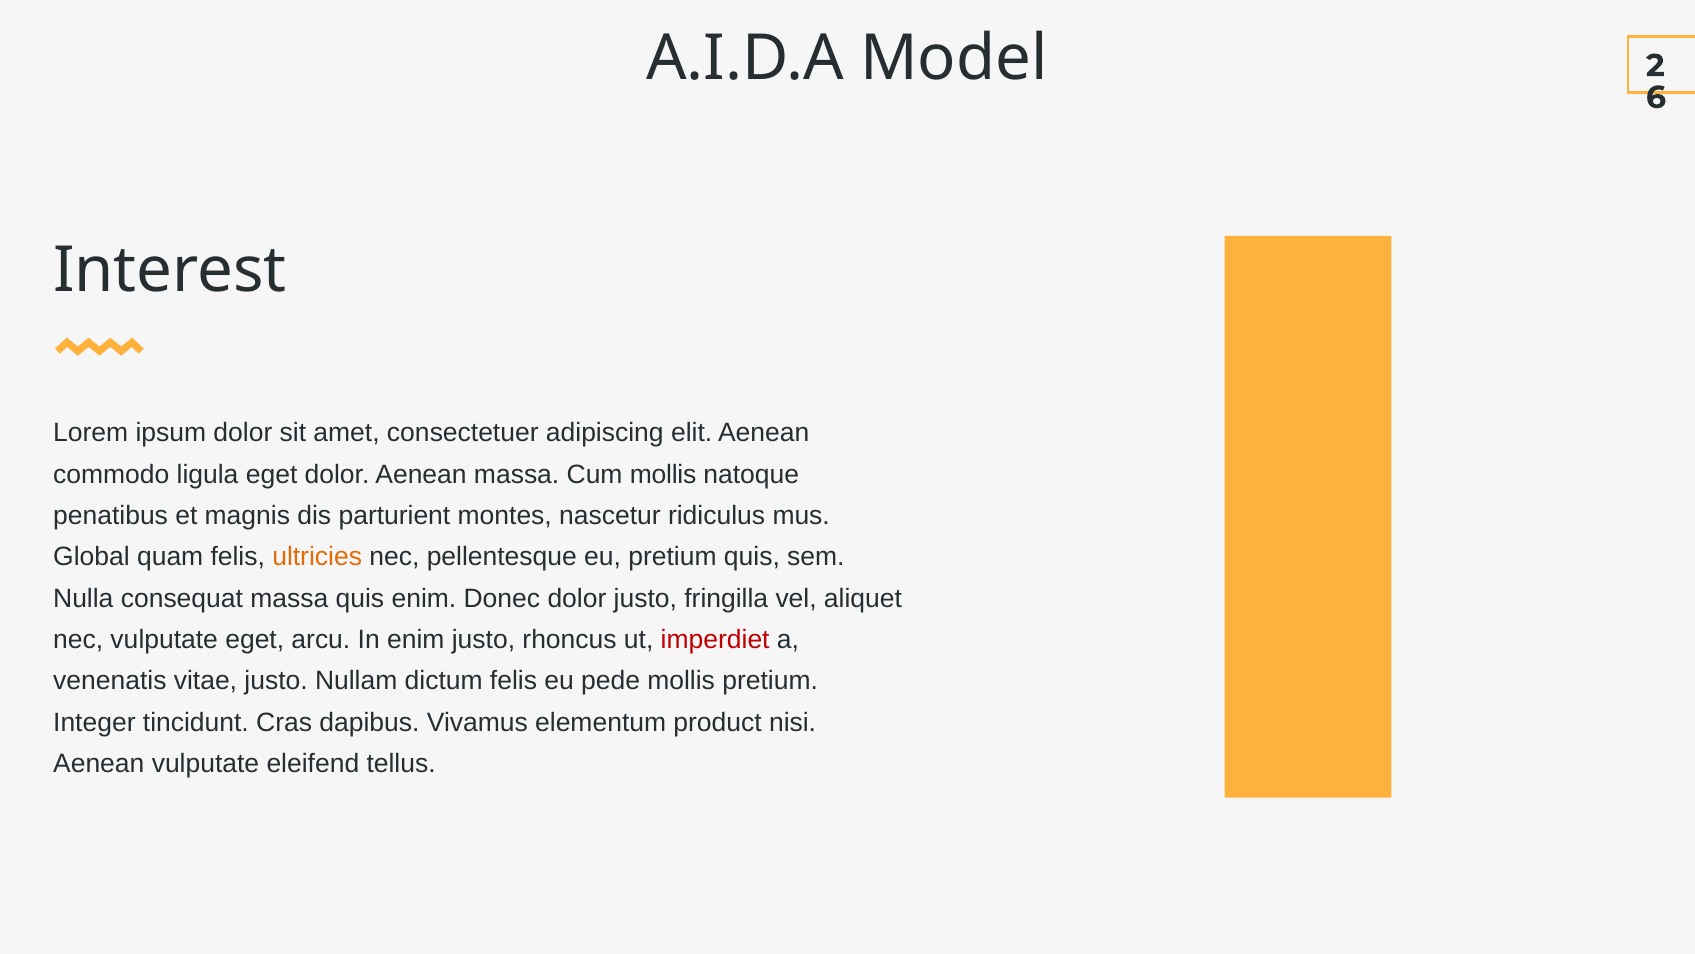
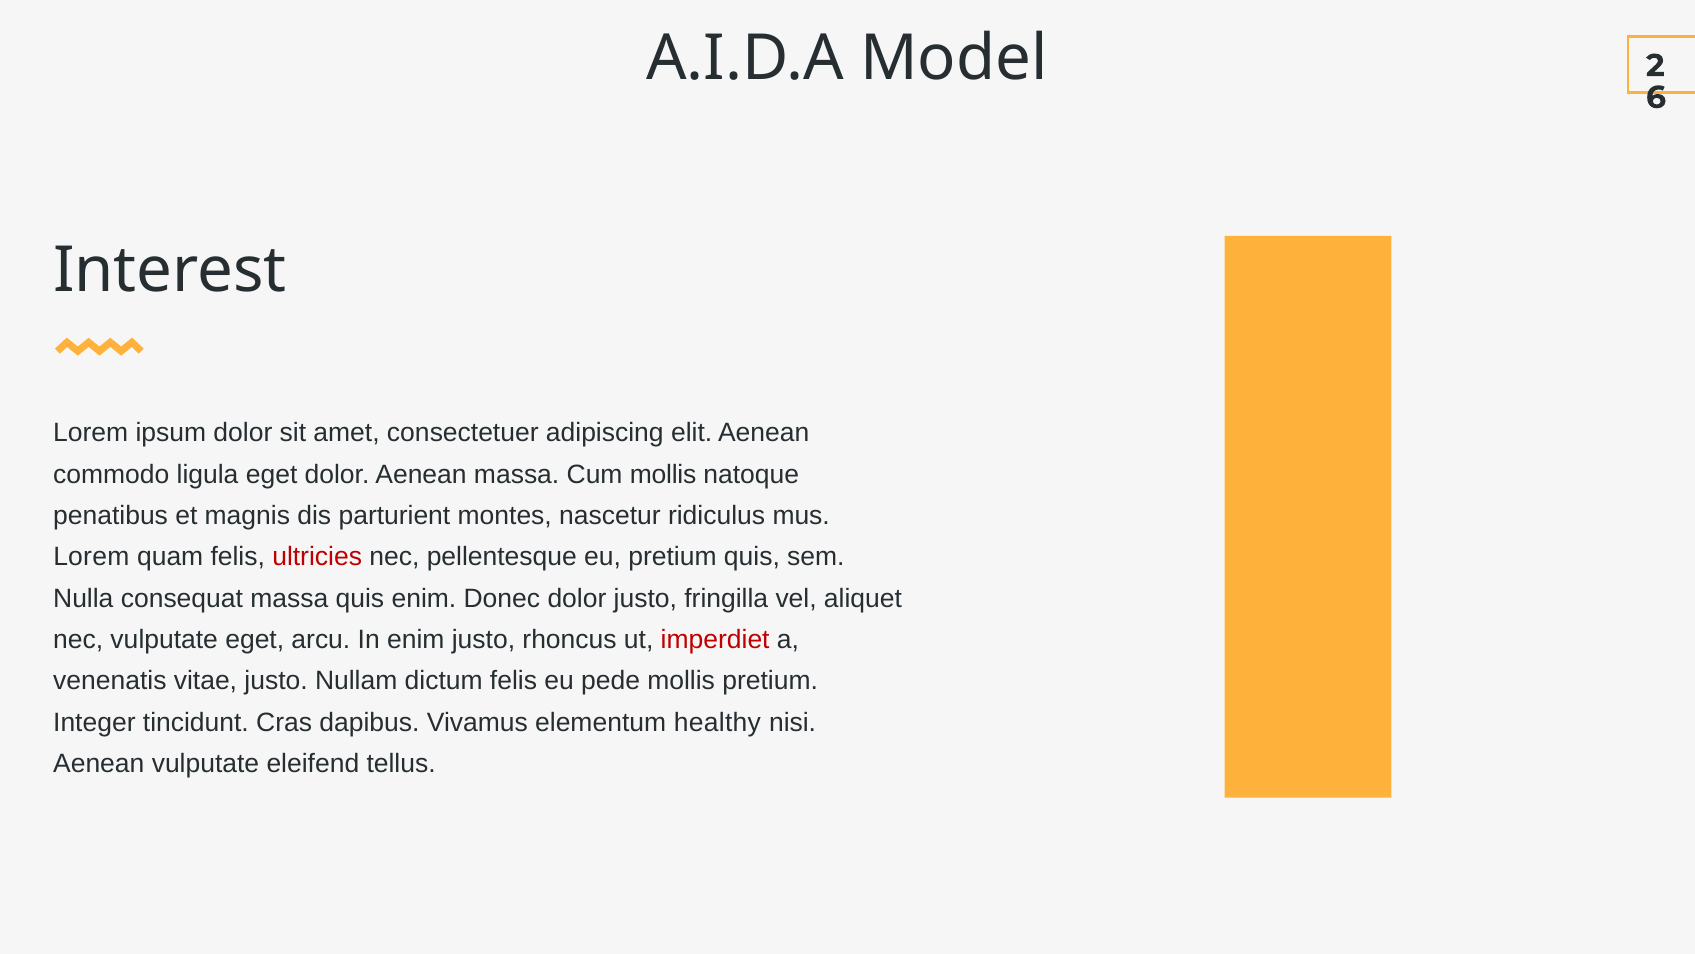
Global: Global -> Lorem (91, 557)
ultricies colour: orange -> red (317, 557)
product: product -> healthy (717, 722)
